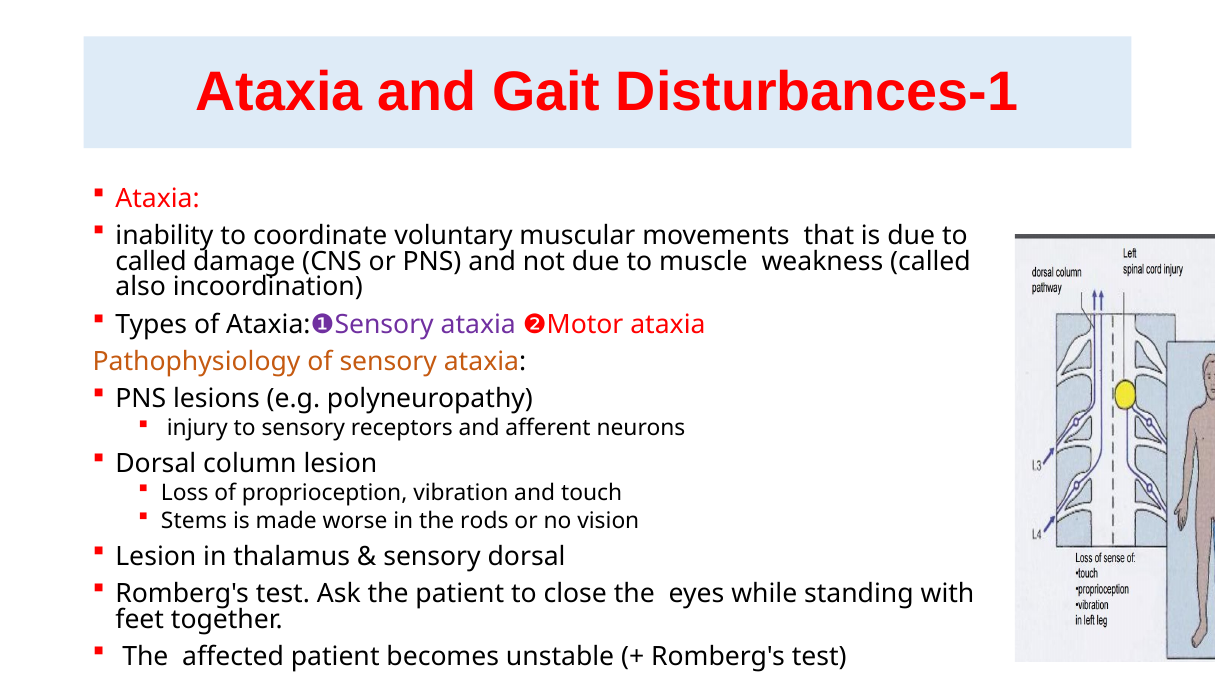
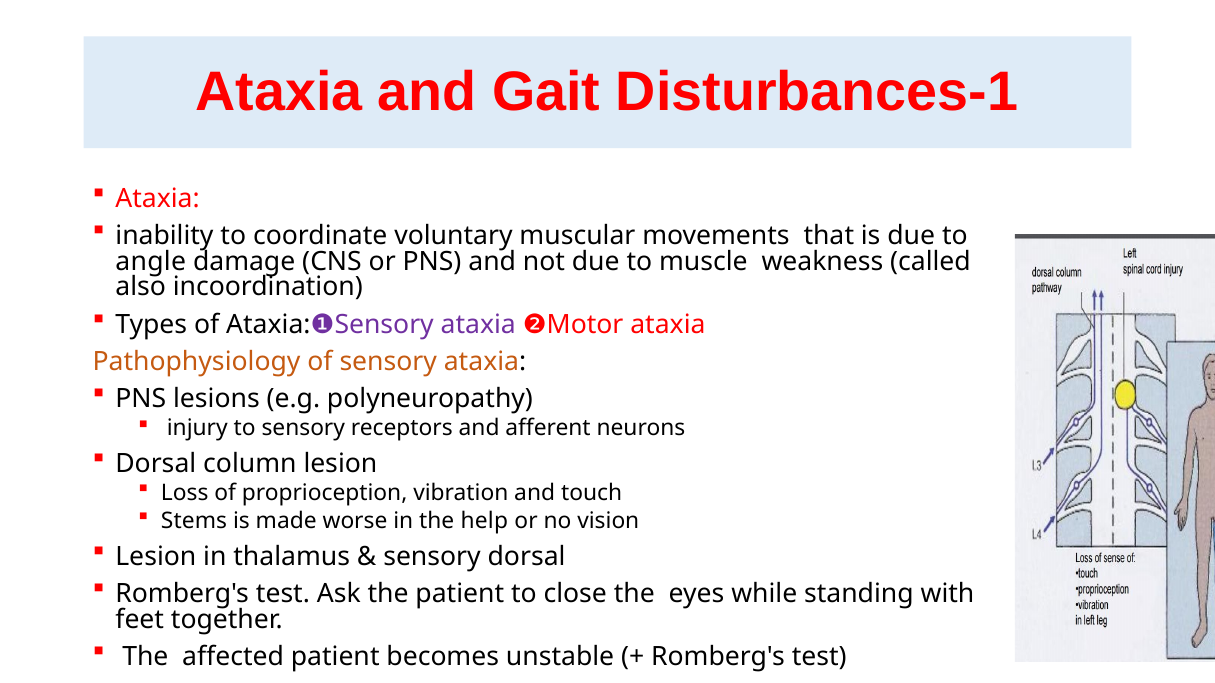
called: called -> angle (151, 261)
rods: rods -> help (484, 521)
